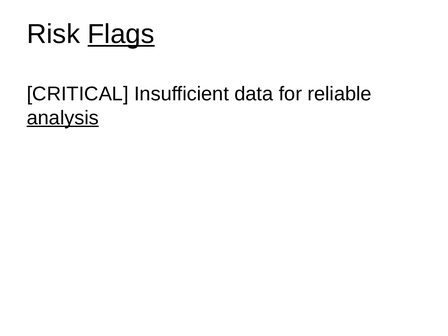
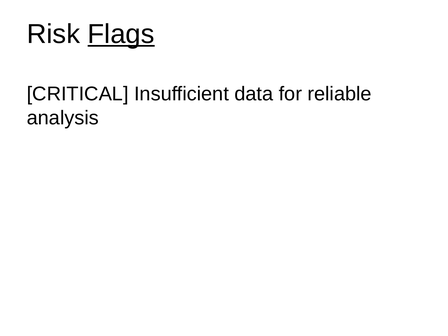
analysis underline: present -> none (63, 118)
